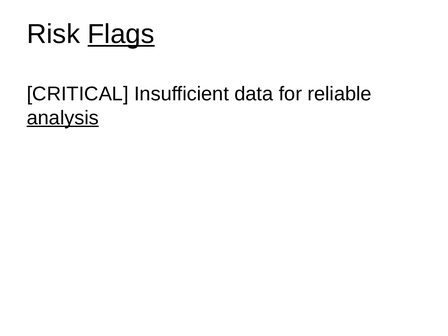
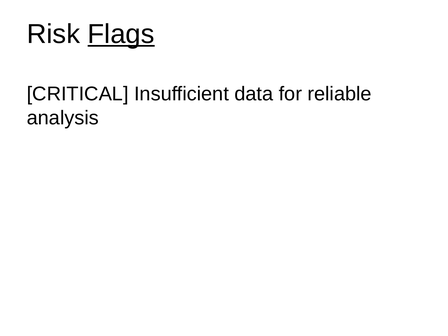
analysis underline: present -> none (63, 118)
